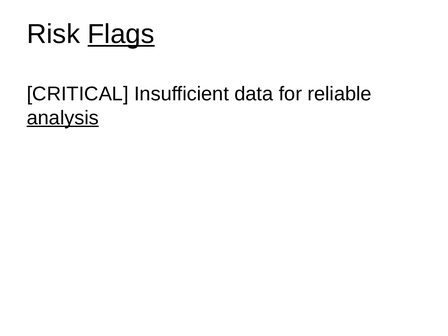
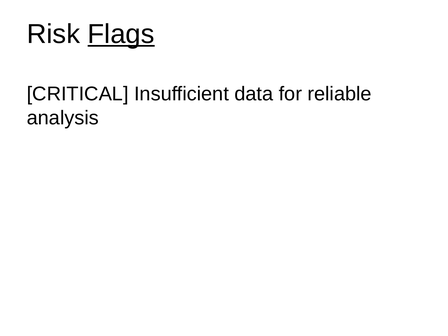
analysis underline: present -> none (63, 118)
